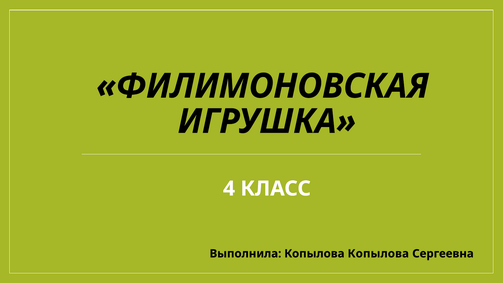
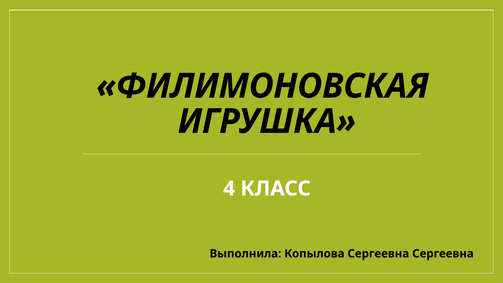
Копылова Копылова: Копылова -> Сергеевна (378, 254)
